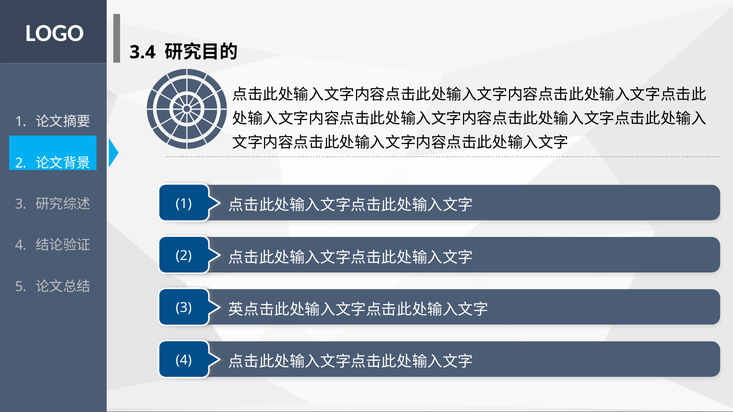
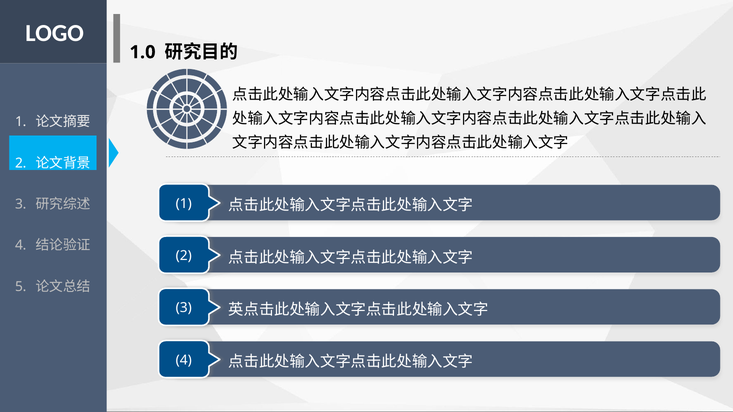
3.4: 3.4 -> 1.0 (143, 52)
